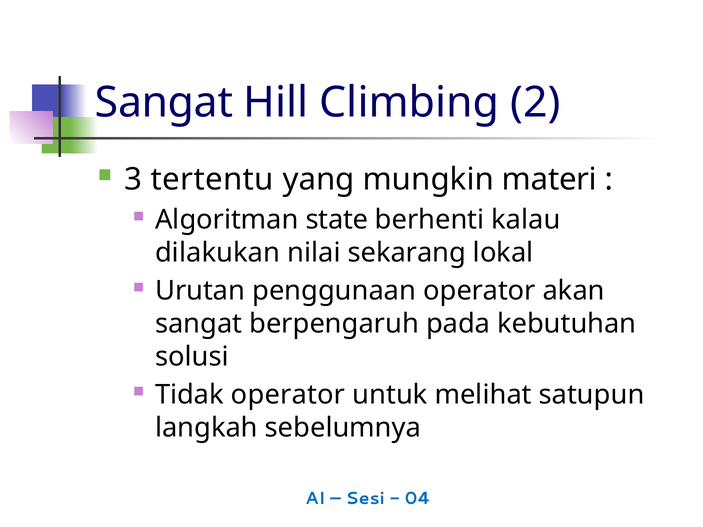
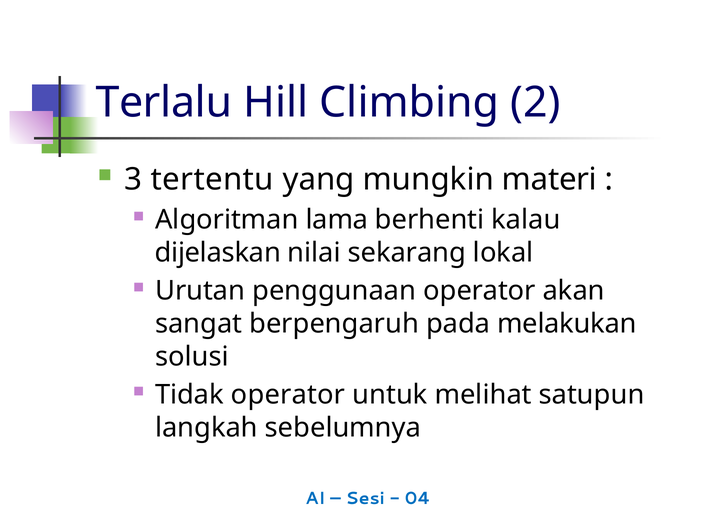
Sangat: Sangat -> Terlalu (164, 103)
state: state -> lama (337, 220)
dilakukan: dilakukan -> dijelaskan (218, 253)
kebutuhan: kebutuhan -> melakukan (567, 324)
